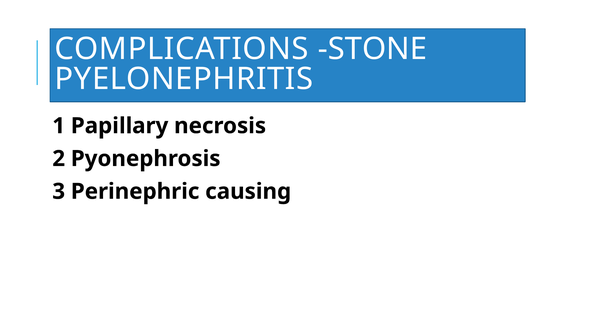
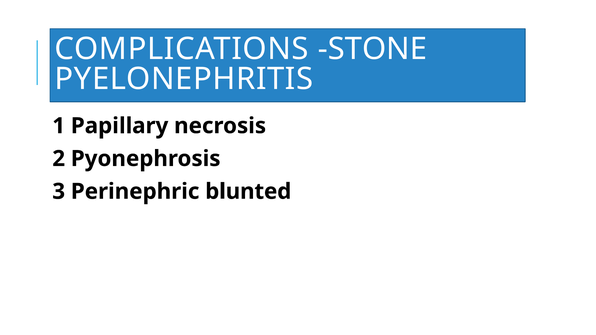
causing: causing -> blunted (248, 192)
